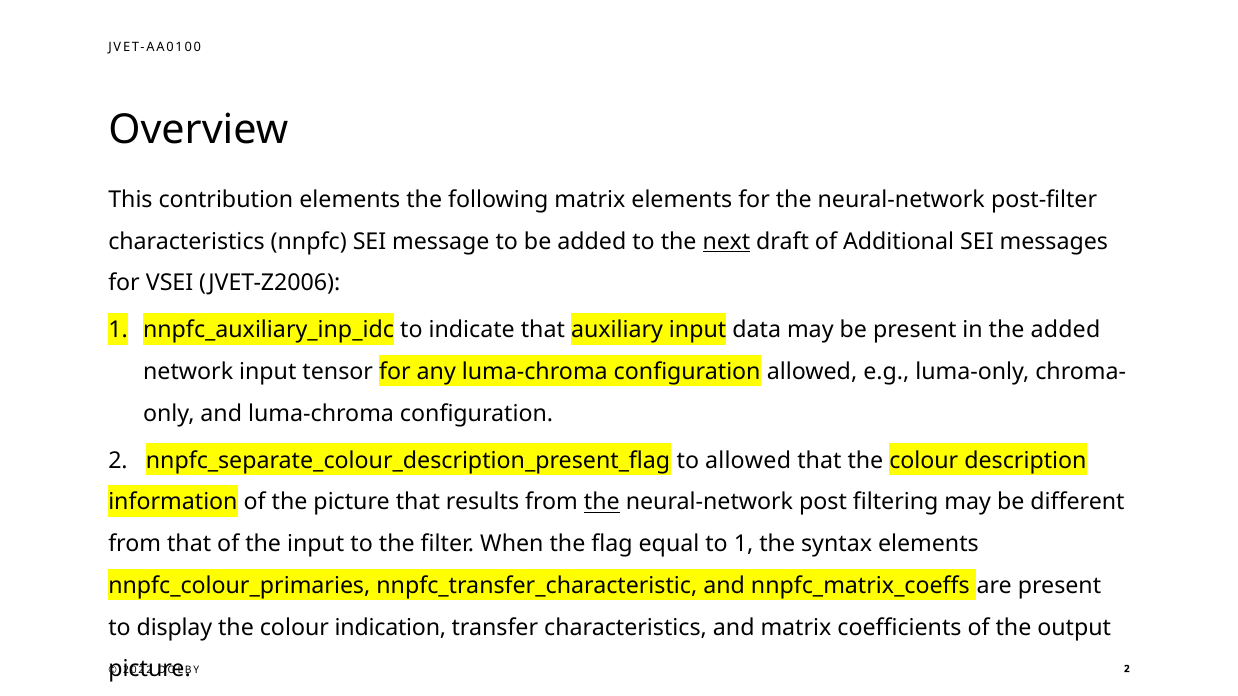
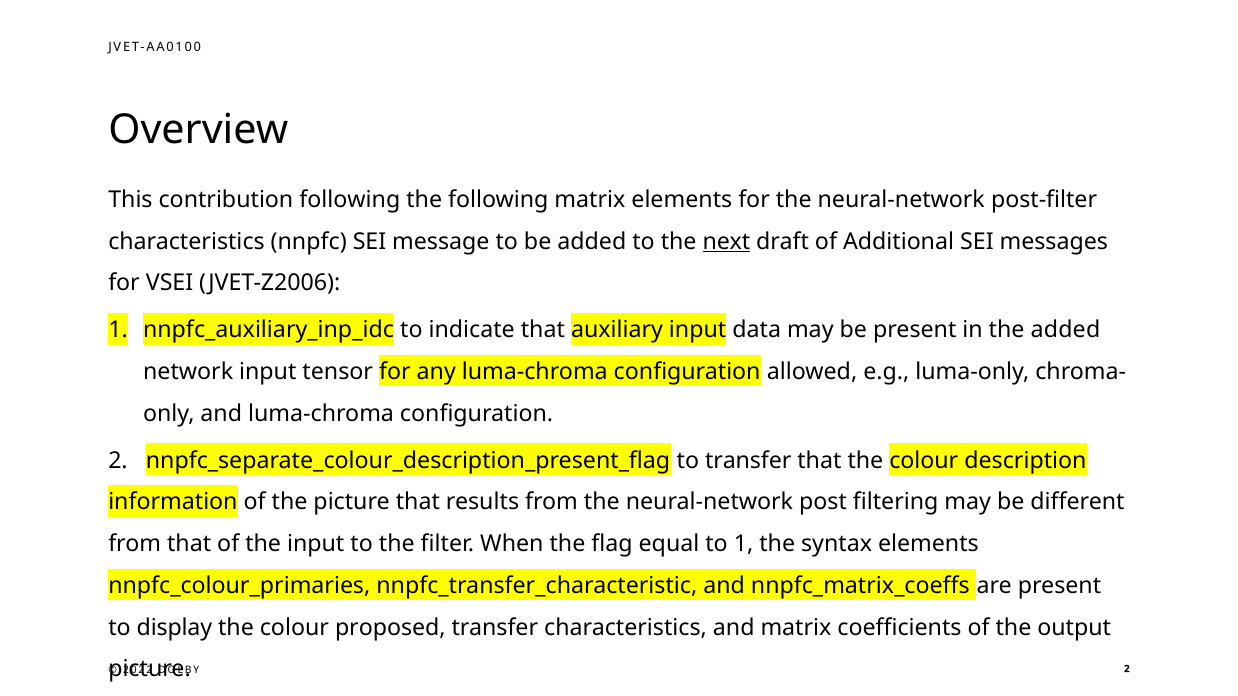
contribution elements: elements -> following (350, 200)
to allowed: allowed -> transfer (748, 461)
the underline: present -> none (602, 502)
indication: indication -> proposed (390, 628)
